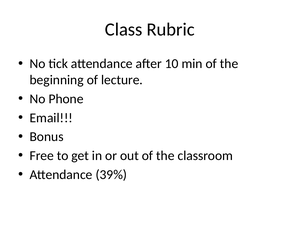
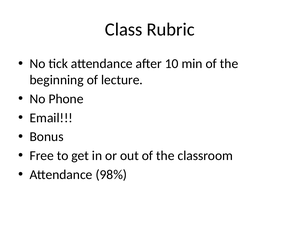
39%: 39% -> 98% (111, 175)
